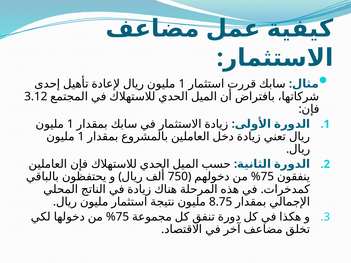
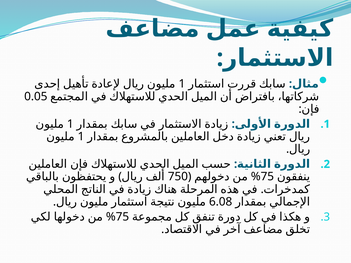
3.12: 3.12 -> 0.05 (36, 96)
8.75: 8.75 -> 6.08 (221, 202)
